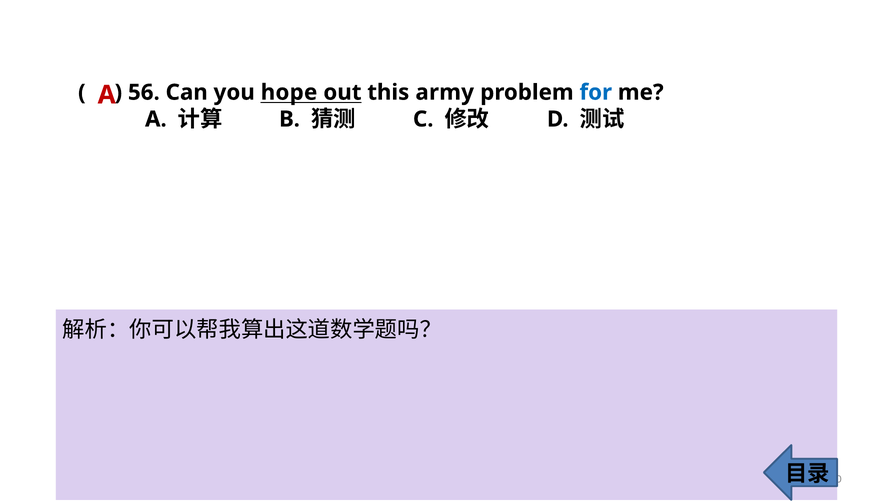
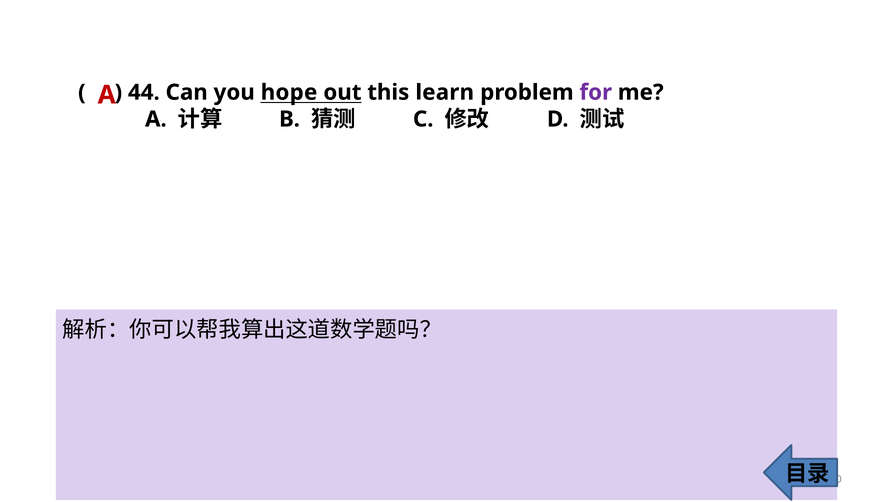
56: 56 -> 44 (144, 92)
army: army -> learn (445, 92)
for colour: blue -> purple (596, 92)
